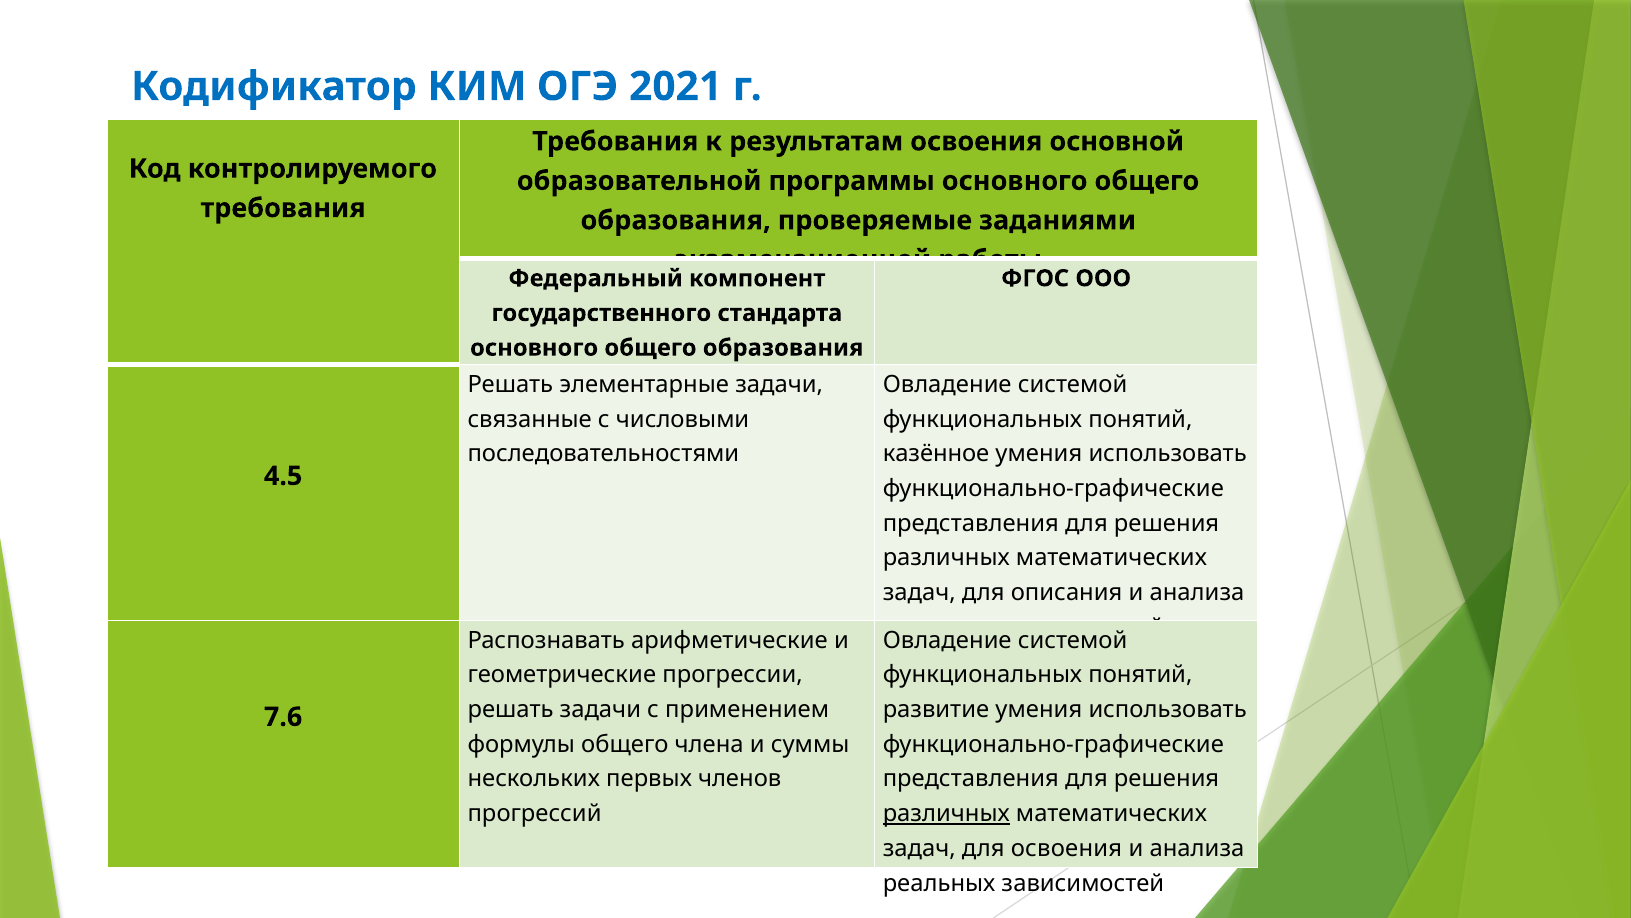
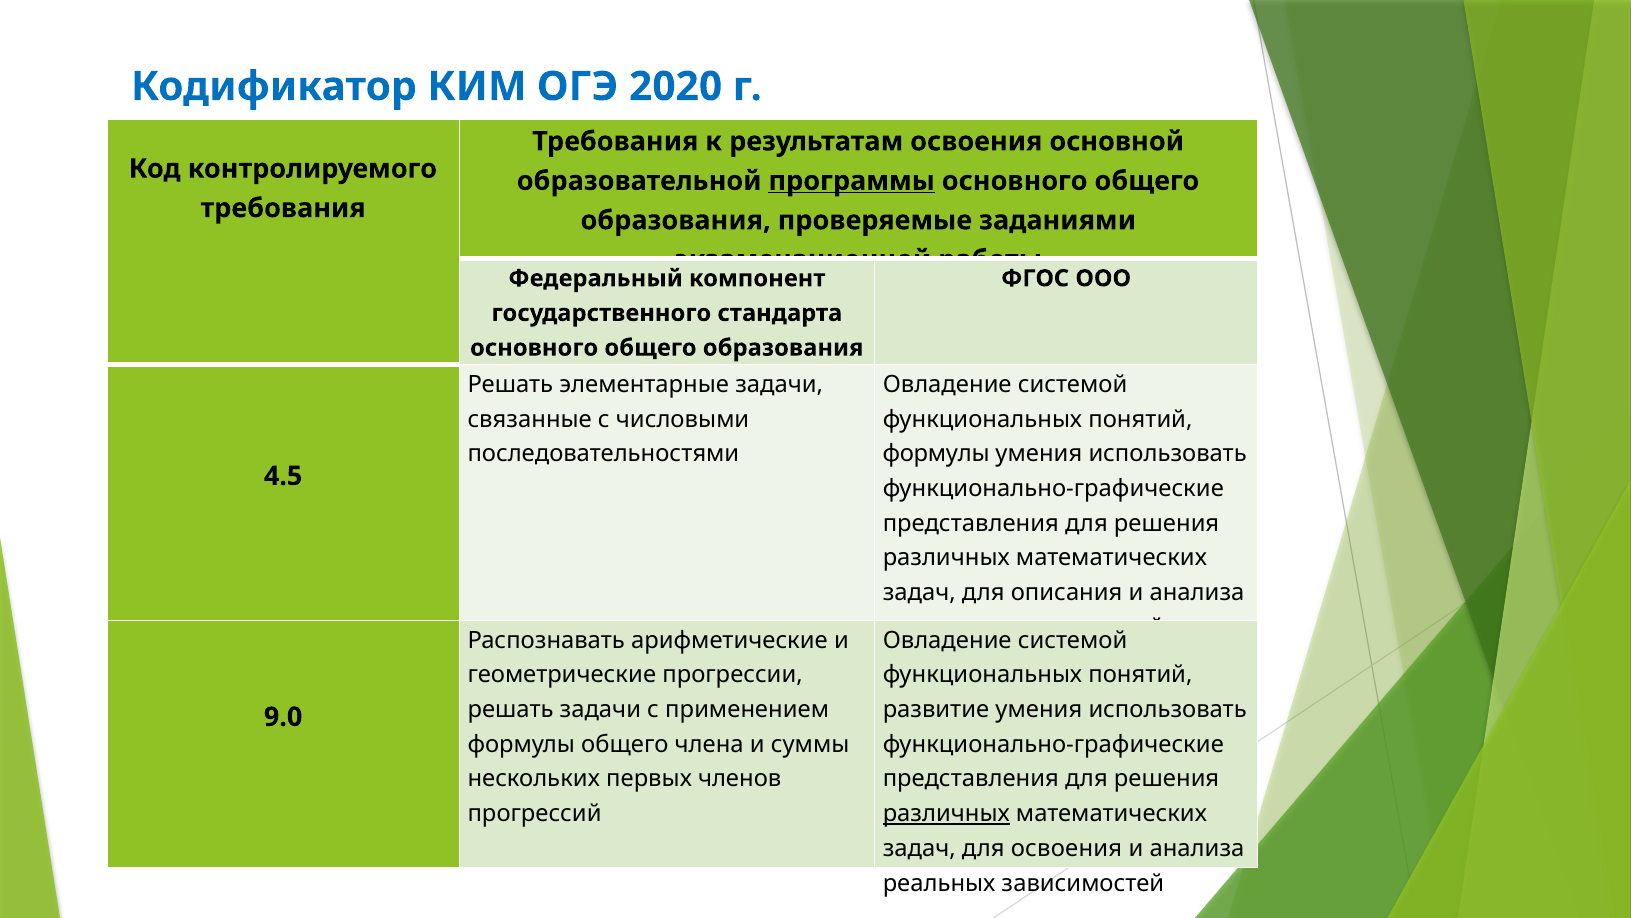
2021: 2021 -> 2020 (676, 87)
программы underline: none -> present (852, 181)
казённое: казённое -> формулы (936, 454)
7.6: 7.6 -> 9.0 (283, 717)
